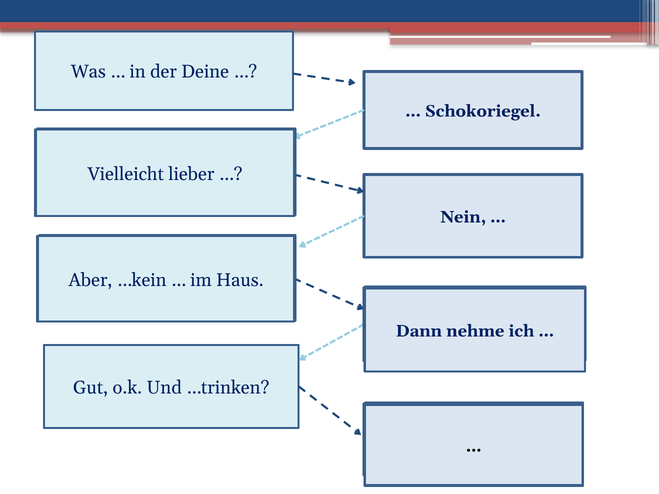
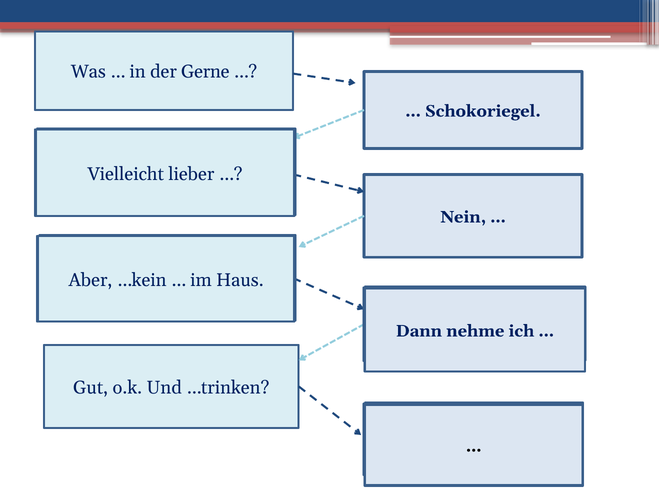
Deine: Deine -> Gerne (205, 72)
